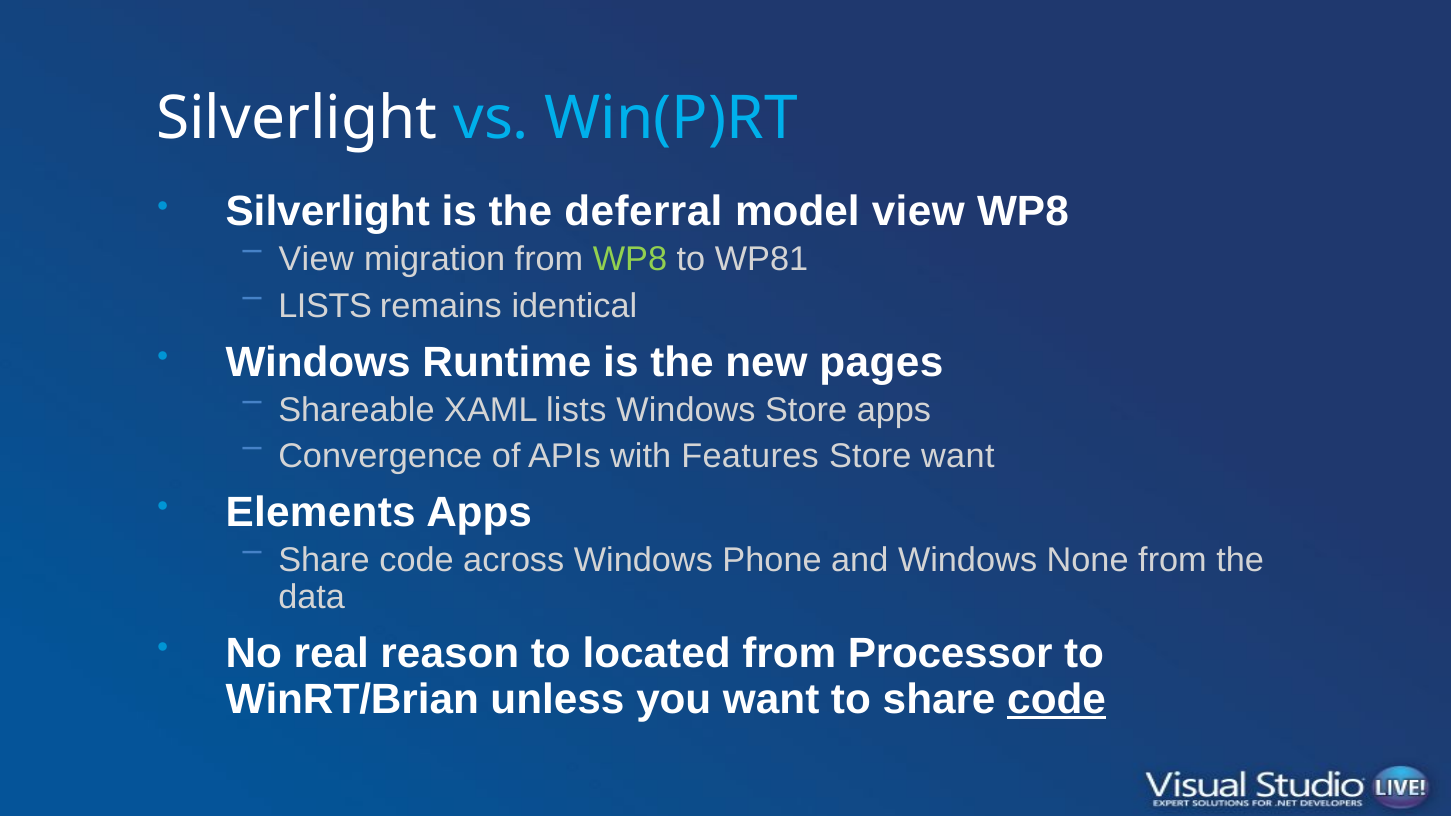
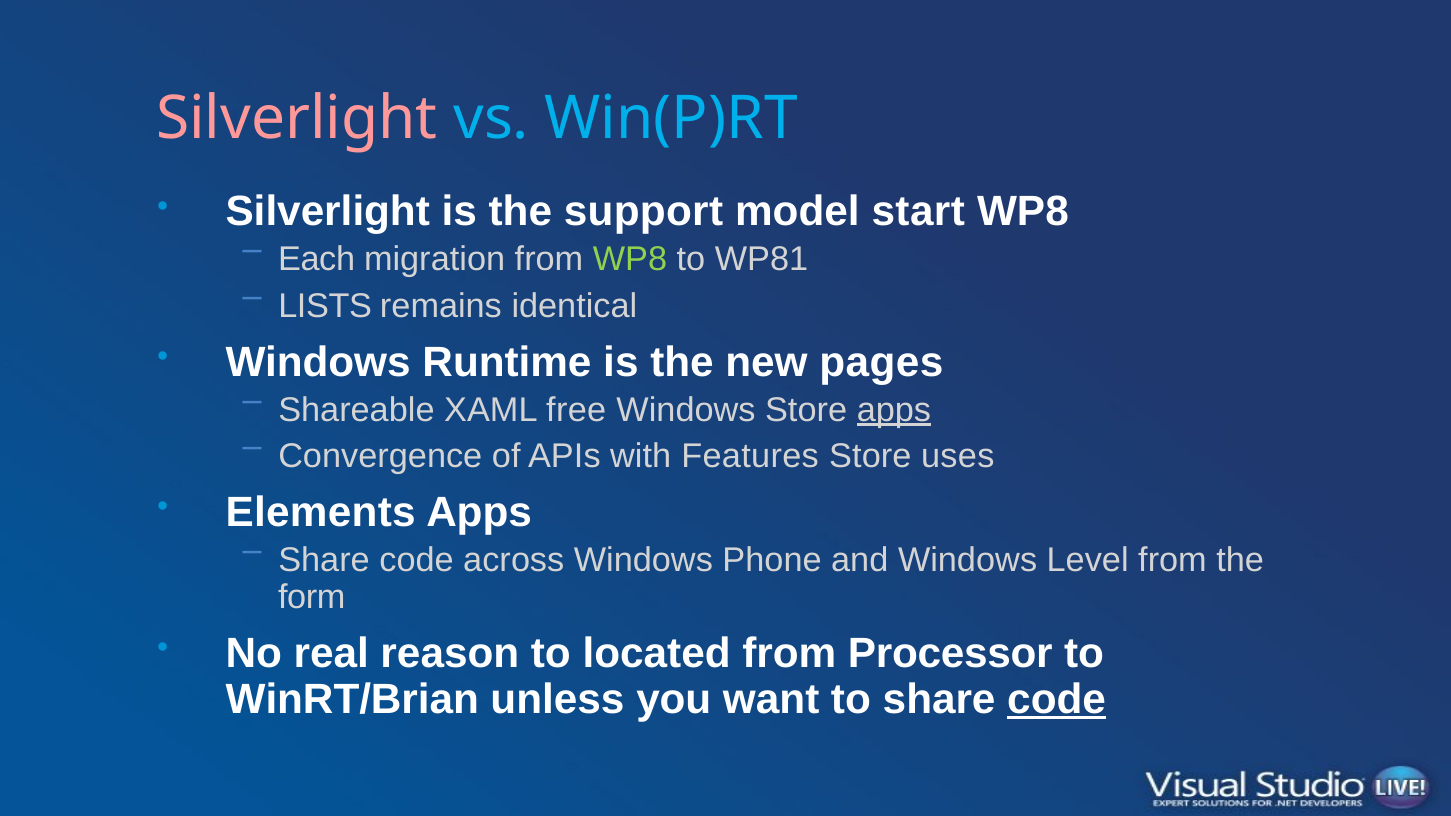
Silverlight colour: white -> pink (297, 118)
deferral: deferral -> support (643, 212)
model view: view -> start (918, 212)
View: View -> Each (317, 259)
XAML lists: lists -> free (576, 410)
apps underline: none -> present (894, 410)
Store want: want -> uses (958, 456)
None: None -> Level (1088, 560)
data: data -> form (312, 597)
